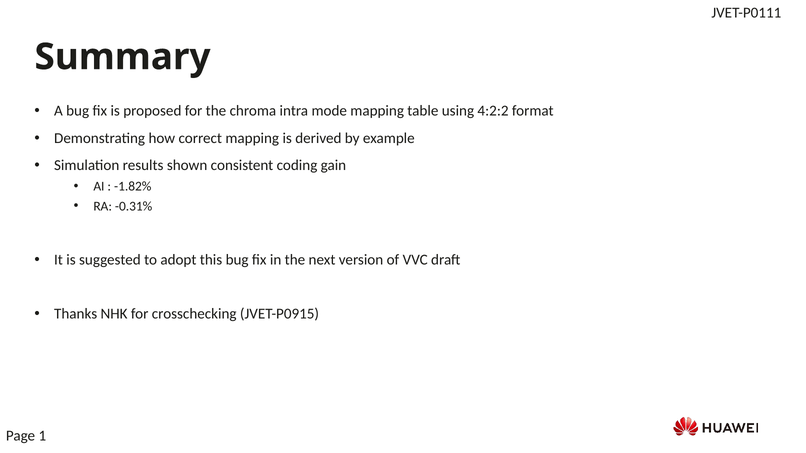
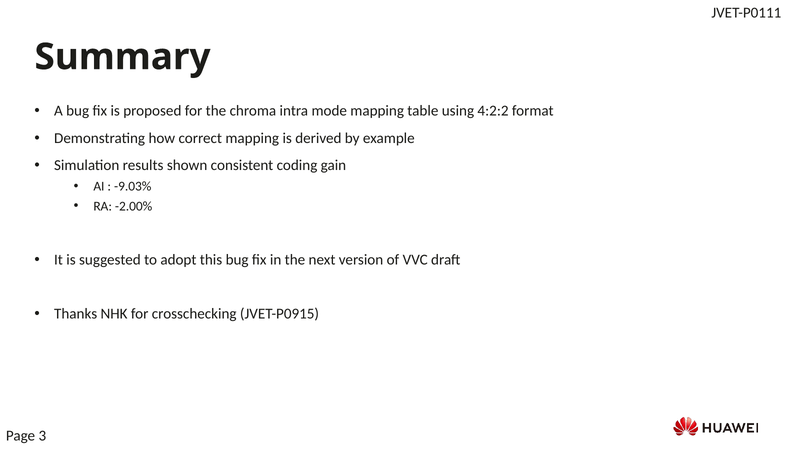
-1.82%: -1.82% -> -9.03% (133, 186)
-0.31%: -0.31% -> -2.00% (134, 206)
1: 1 -> 3 (42, 436)
